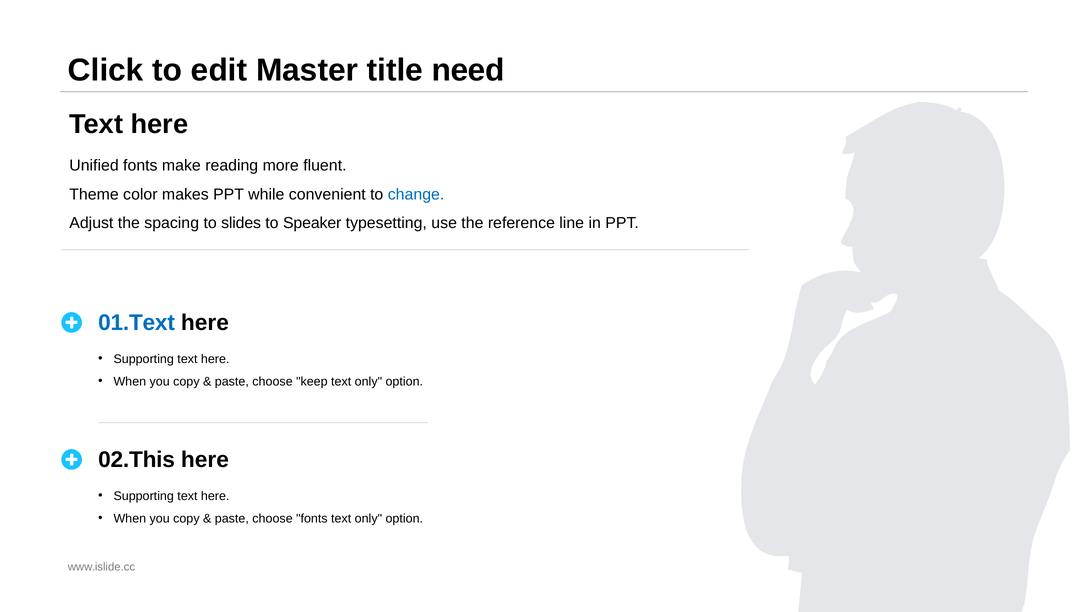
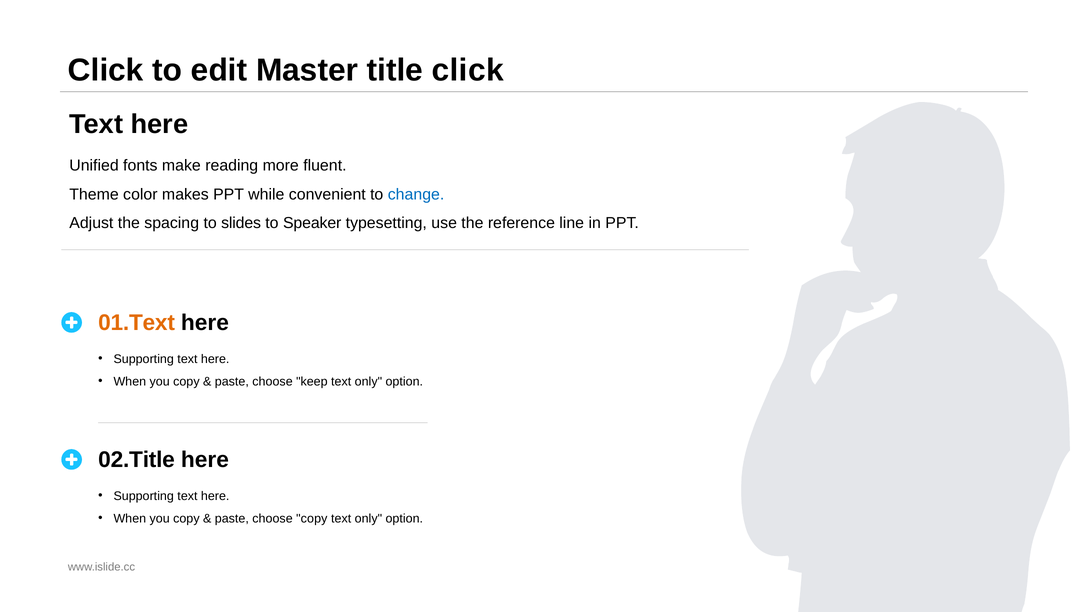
title need: need -> click (468, 70)
01.Text colour: blue -> orange (137, 323)
02.This: 02.This -> 02.Title (137, 460)
choose fonts: fonts -> copy (312, 519)
